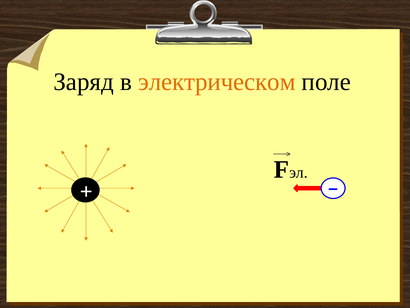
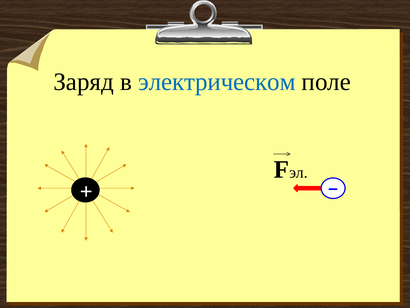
электрическом colour: orange -> blue (217, 82)
